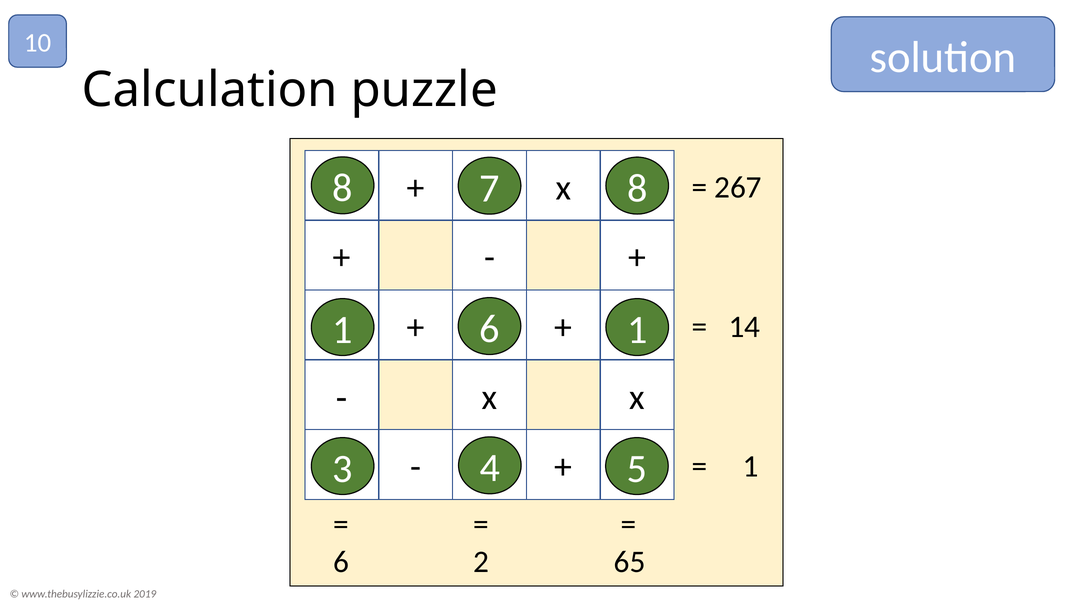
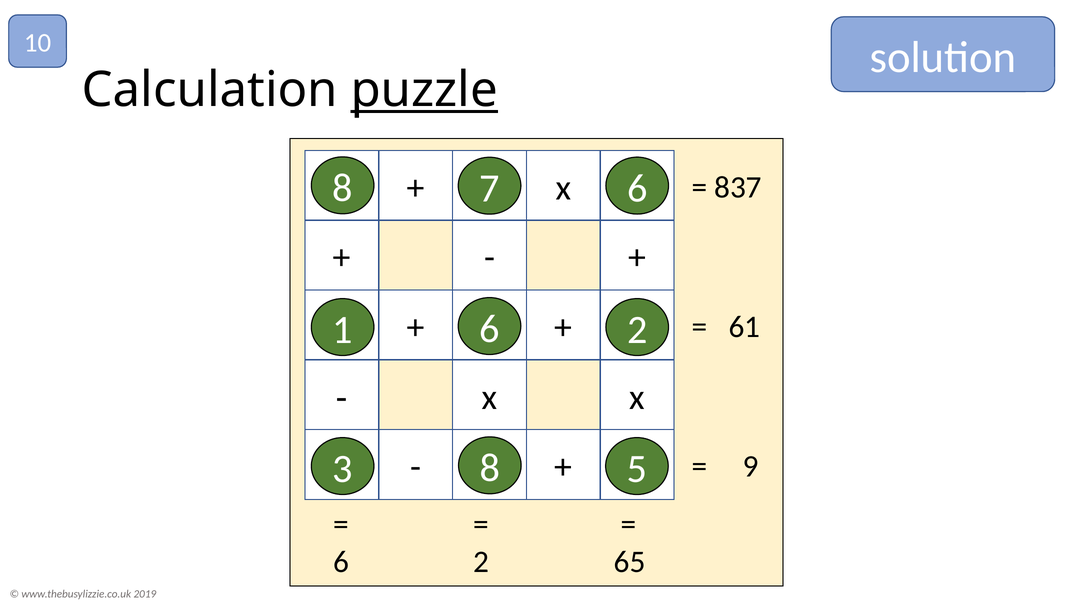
puzzle underline: none -> present (424, 90)
8 8: 8 -> 6 (637, 188)
267: 267 -> 837 (738, 187)
1 1: 1 -> 2 (637, 330)
14: 14 -> 61 (744, 327)
3 4: 4 -> 8 (490, 468)
1: 1 -> 9 (750, 466)
